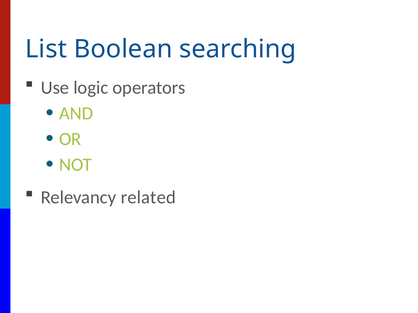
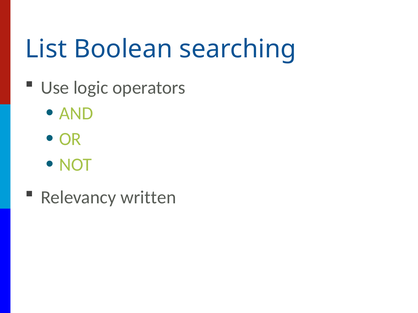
related: related -> written (148, 198)
